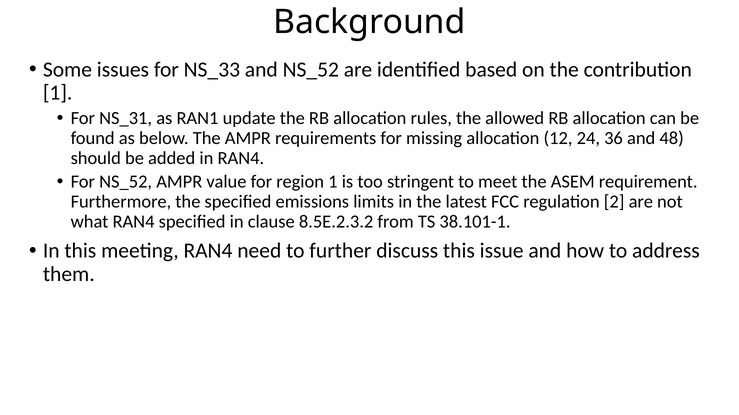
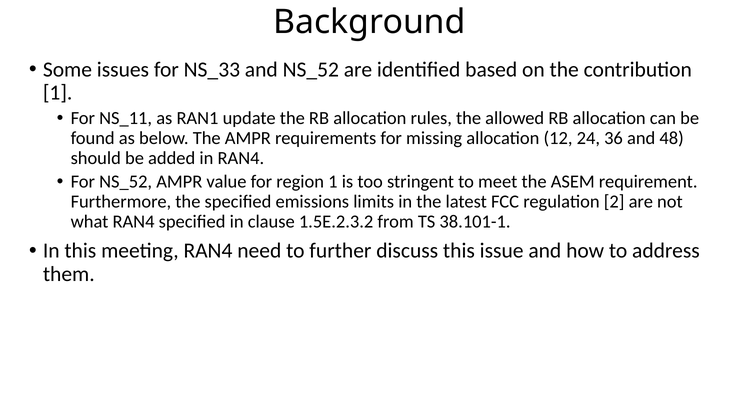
NS_31: NS_31 -> NS_11 (126, 118)
8.5E.2.3.2: 8.5E.2.3.2 -> 1.5E.2.3.2 (336, 222)
